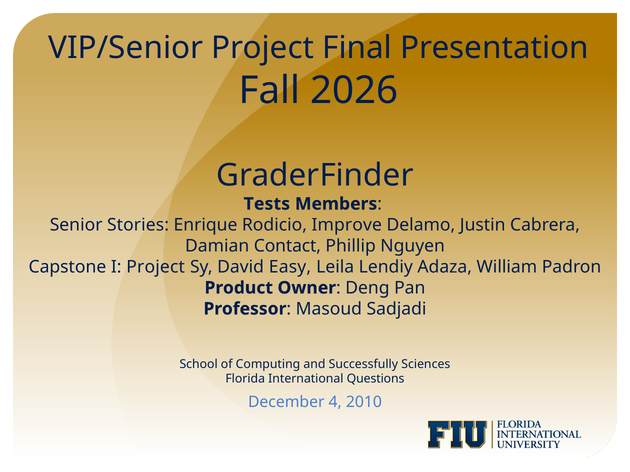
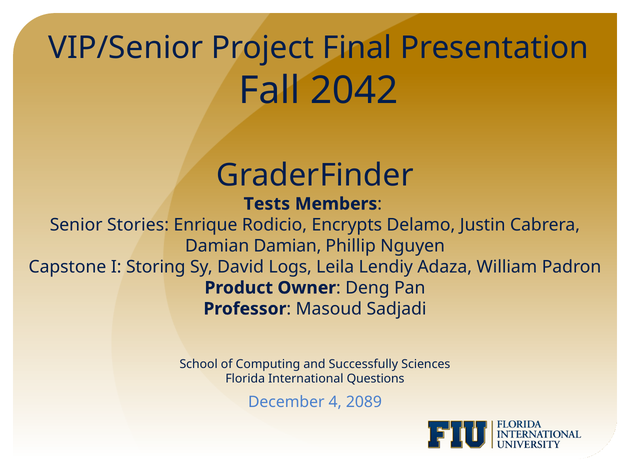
2026: 2026 -> 2042 (354, 91)
Improve: Improve -> Encrypts (347, 225)
Damian Contact: Contact -> Damian (287, 246)
I Project: Project -> Storing (156, 267)
Easy: Easy -> Logs (290, 267)
2010: 2010 -> 2089 (364, 403)
